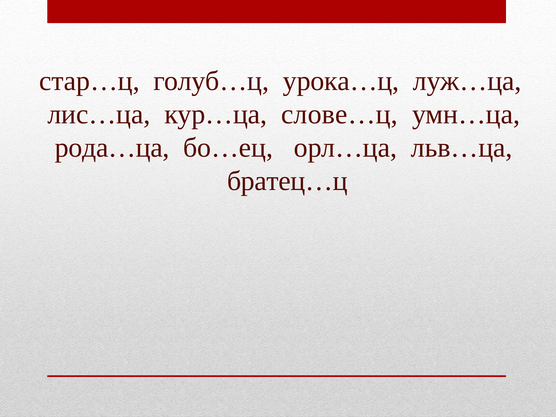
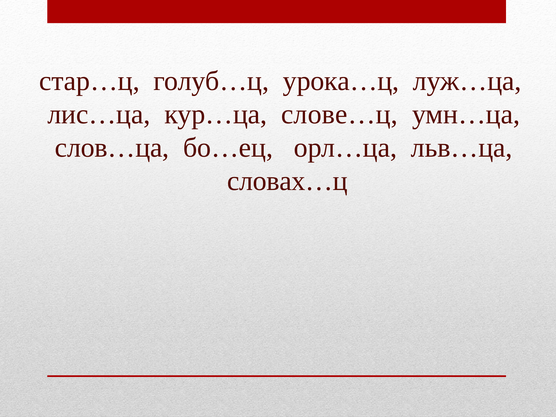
рода…ца: рода…ца -> слов…ца (112, 148)
братец…ц: братец…ц -> словах…ц (287, 181)
